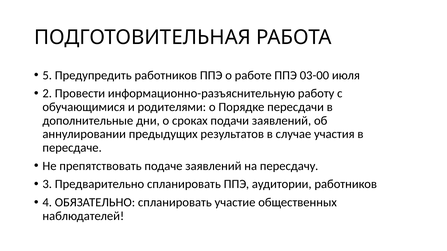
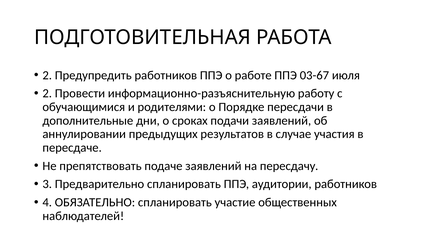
5: 5 -> 2 (47, 75)
03-00: 03-00 -> 03-67 (314, 75)
